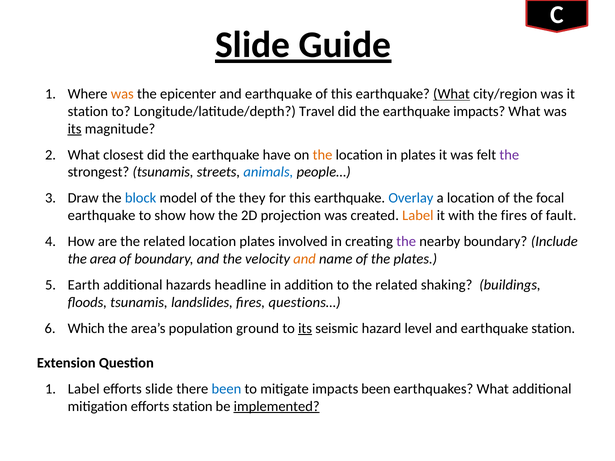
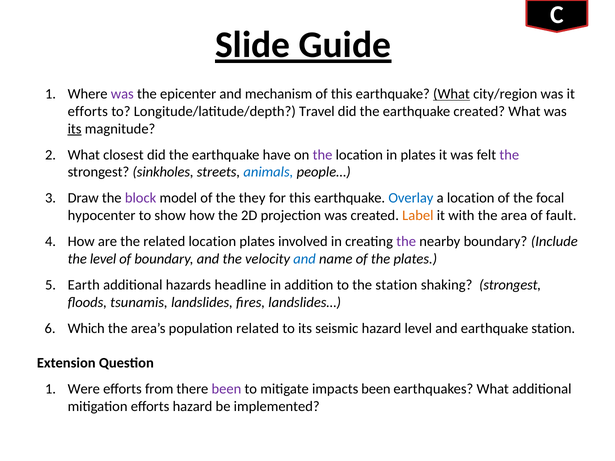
was colour: orange -> purple (122, 94)
epicenter and earthquake: earthquake -> mechanism (279, 94)
station: station -> efforts (88, 111)
earthquake impacts: impacts -> created (479, 111)
the colour: orange -> purple (323, 155)
strongest tsunamis: tsunamis -> sinkholes (163, 172)
block colour: blue -> purple (141, 198)
earthquake: earthquake -> hypocenter (102, 216)
the fires: fires -> area (514, 216)
the area: area -> level (103, 259)
and colour: orange -> blue (305, 259)
to the related: related -> station (396, 285)
shaking buildings: buildings -> strongest (510, 285)
questions…: questions… -> landslides… (305, 303)
population ground: ground -> related (258, 328)
its underline: present -> none (305, 328)
Label: Label -> Were (84, 389)
efforts slide: slide -> from (159, 389)
been colour: blue -> purple (226, 389)
efforts station: station -> hazard (192, 407)
implemented underline: present -> none (277, 407)
